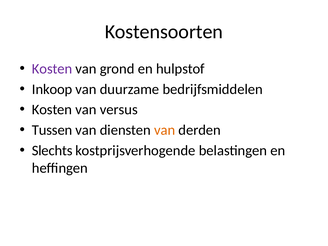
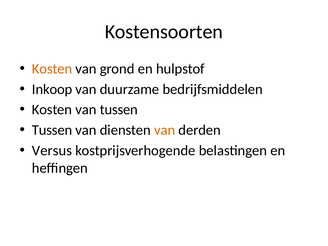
Kosten colour: purple -> orange (52, 69)
van versus: versus -> tussen (119, 110)
Slechts: Slechts -> Versus (52, 150)
